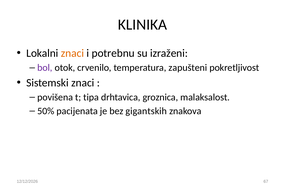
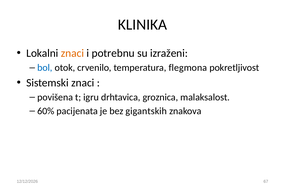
bol colour: purple -> blue (45, 68)
zapušteni: zapušteni -> flegmona (188, 68)
tipa: tipa -> igru (91, 97)
50%: 50% -> 60% (46, 111)
